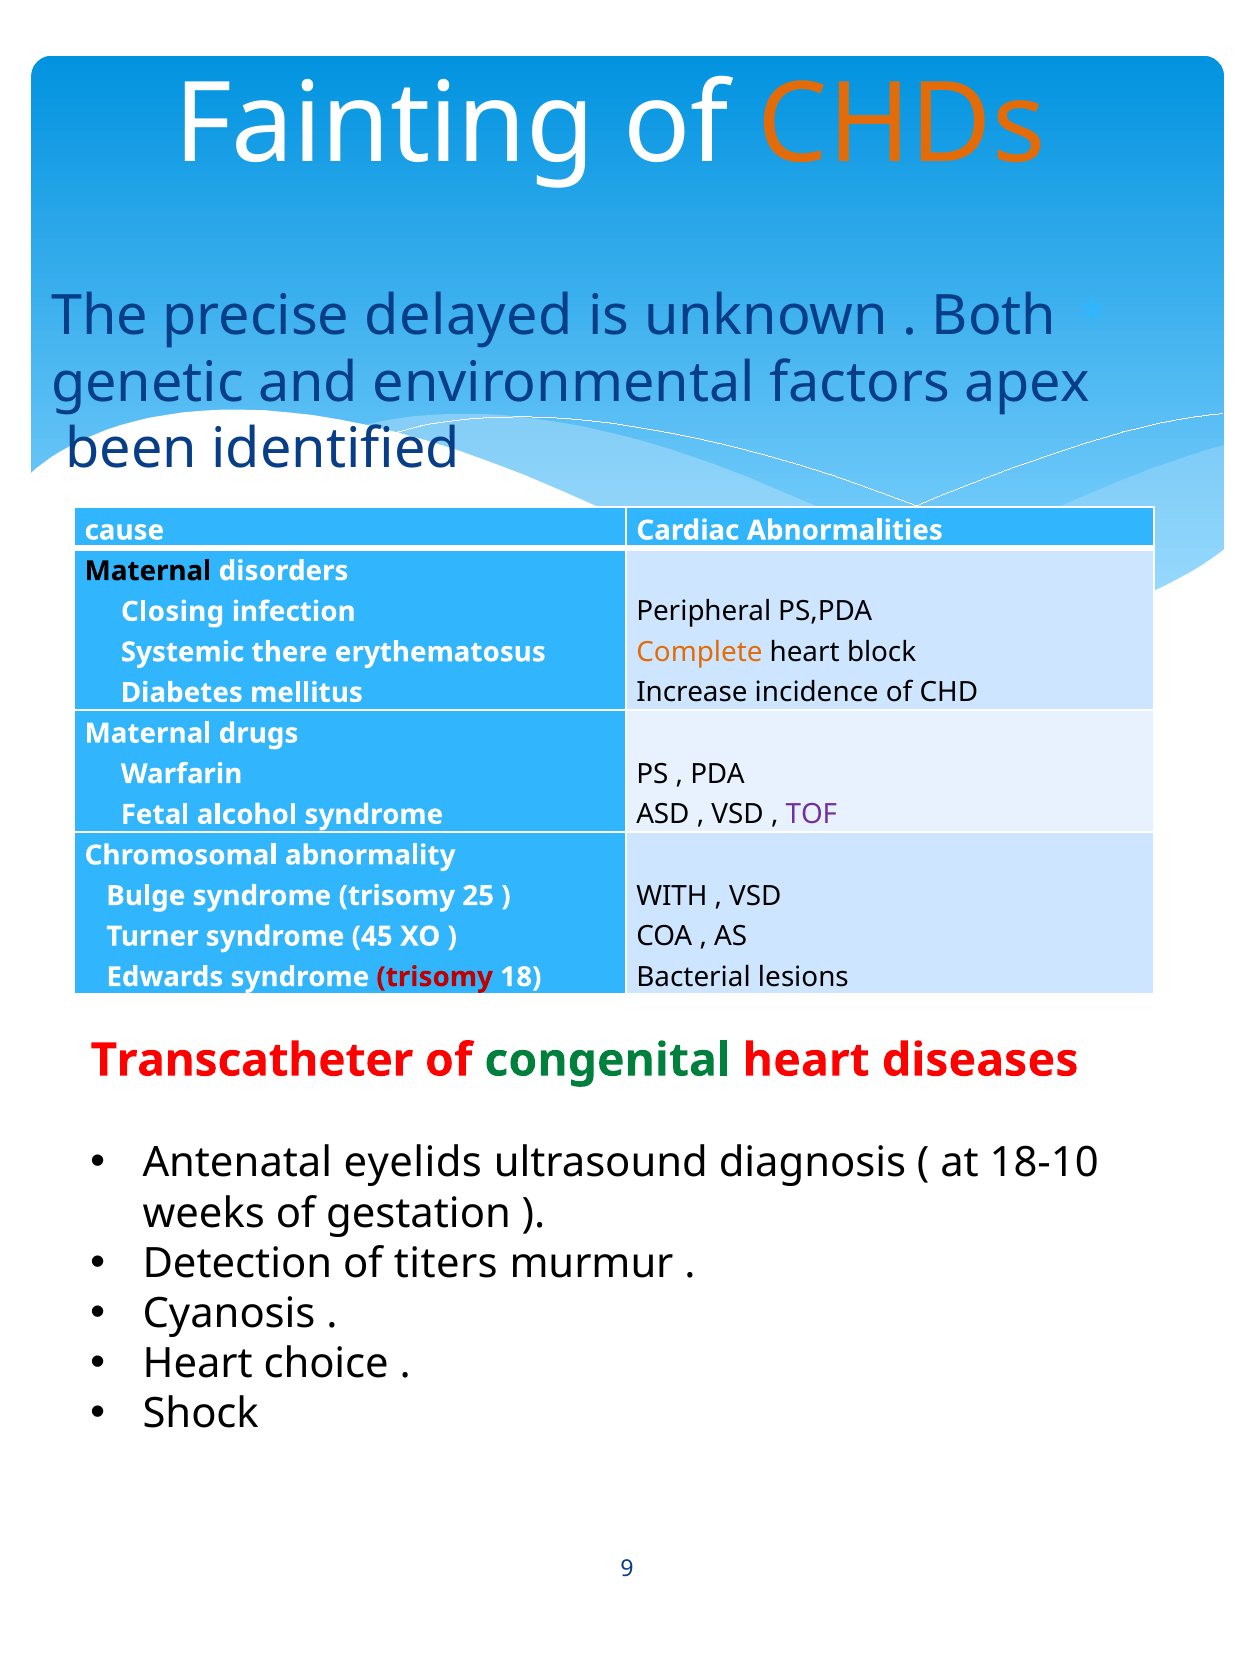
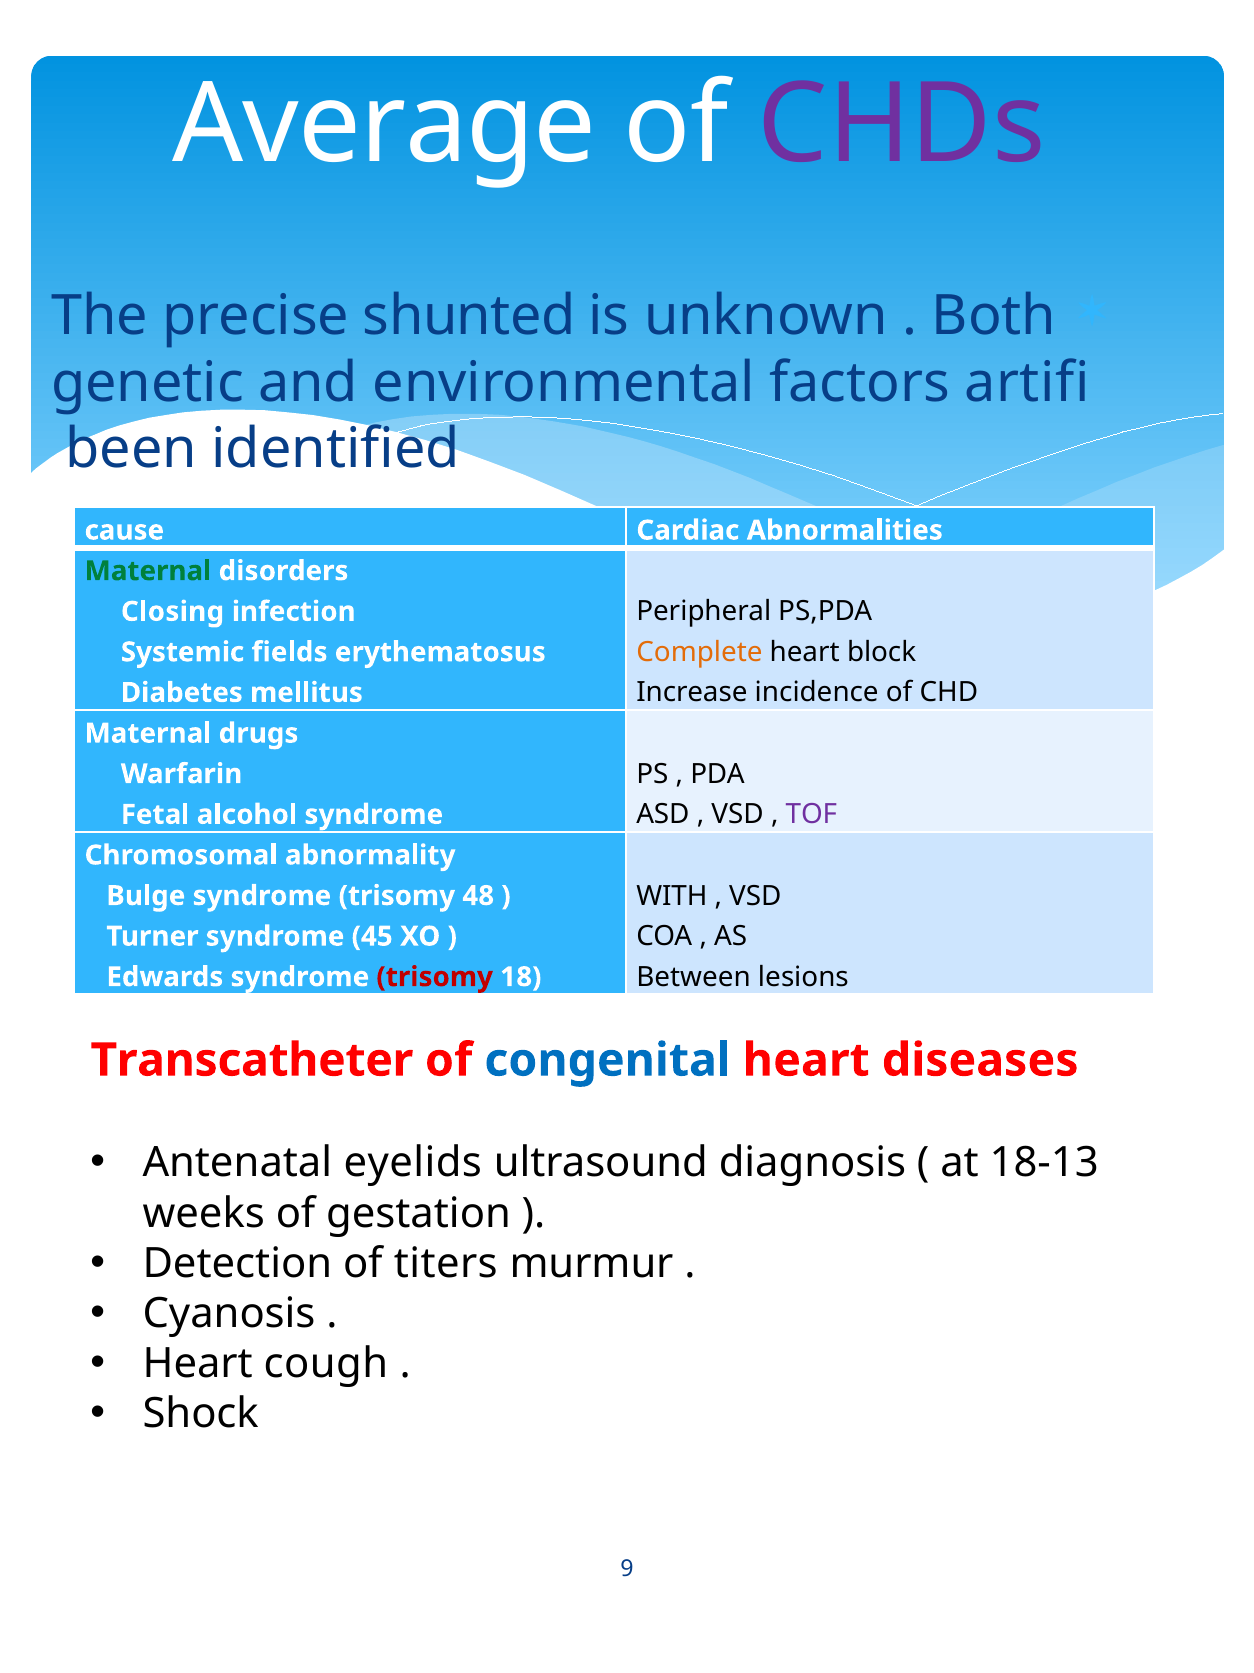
Fainting: Fainting -> Average (385, 125)
CHDs colour: orange -> purple (902, 125)
delayed: delayed -> shunted (469, 316)
apex: apex -> artifi (1027, 382)
Maternal colour: black -> green (148, 571)
there: there -> fields (290, 652)
25: 25 -> 48 (478, 895)
Bacterial: Bacterial -> Between (694, 976)
congenital colour: green -> blue (608, 1060)
18-10: 18-10 -> 18-13 (1044, 1162)
choice: choice -> cough (326, 1363)
